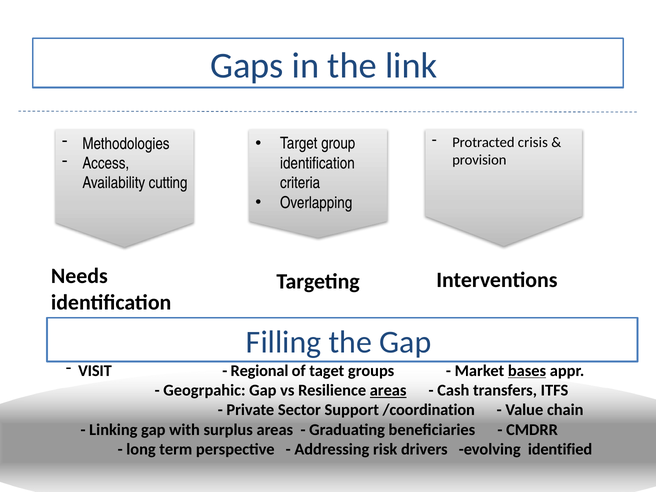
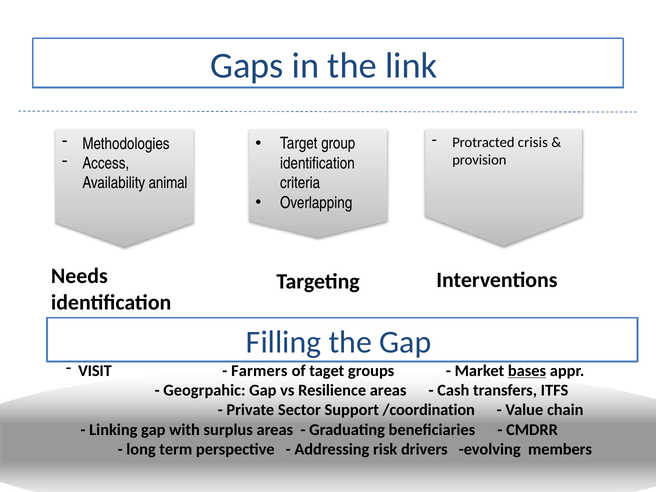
cutting: cutting -> animal (168, 183)
Regional: Regional -> Farmers (259, 371)
areas underline: present -> none (388, 390)
identified: identified -> members (560, 449)
